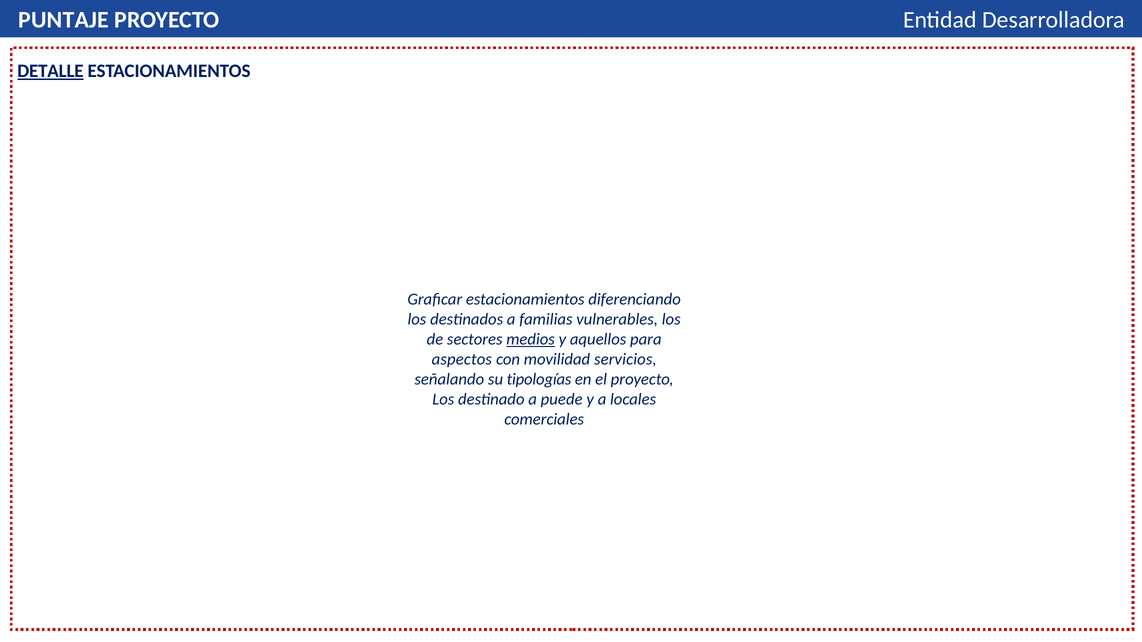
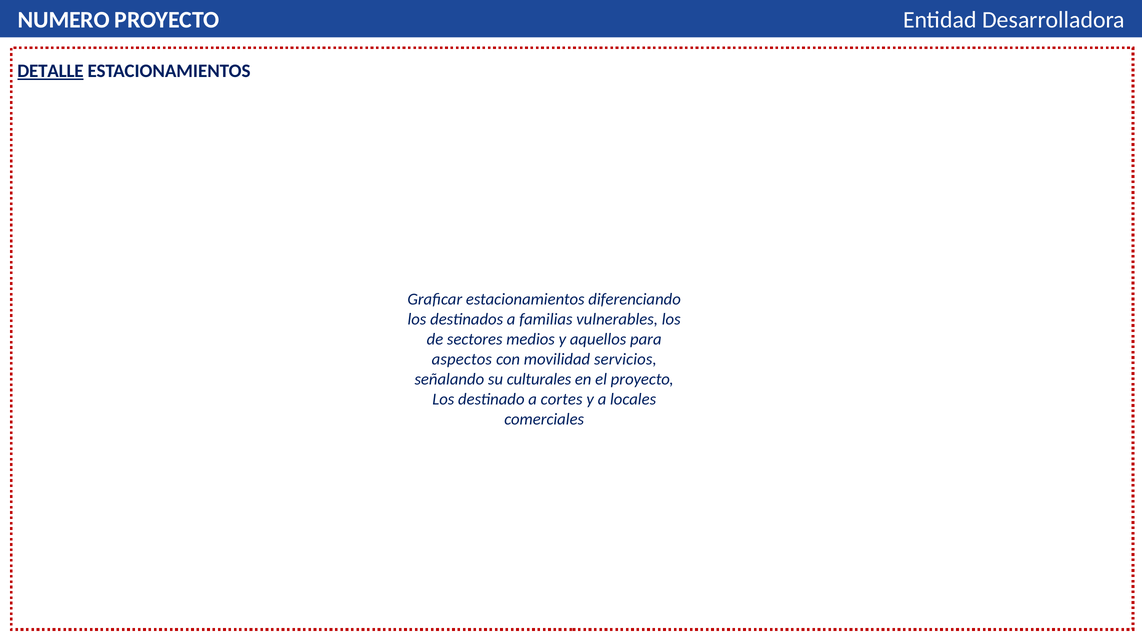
PUNTAJE: PUNTAJE -> NUMERO (64, 20)
medios underline: present -> none (531, 340)
tipologías: tipologías -> culturales (539, 380)
puede: puede -> cortes (562, 400)
